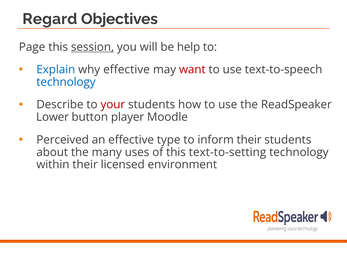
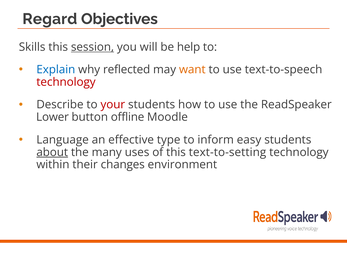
Page: Page -> Skills (32, 47)
why effective: effective -> reflected (127, 70)
want colour: red -> orange (192, 70)
technology colour: blue -> red (66, 82)
player: player -> offline (128, 117)
Perceived: Perceived -> Language (63, 140)
inform their: their -> easy (249, 140)
about underline: none -> present (52, 152)
licensed: licensed -> changes (123, 165)
